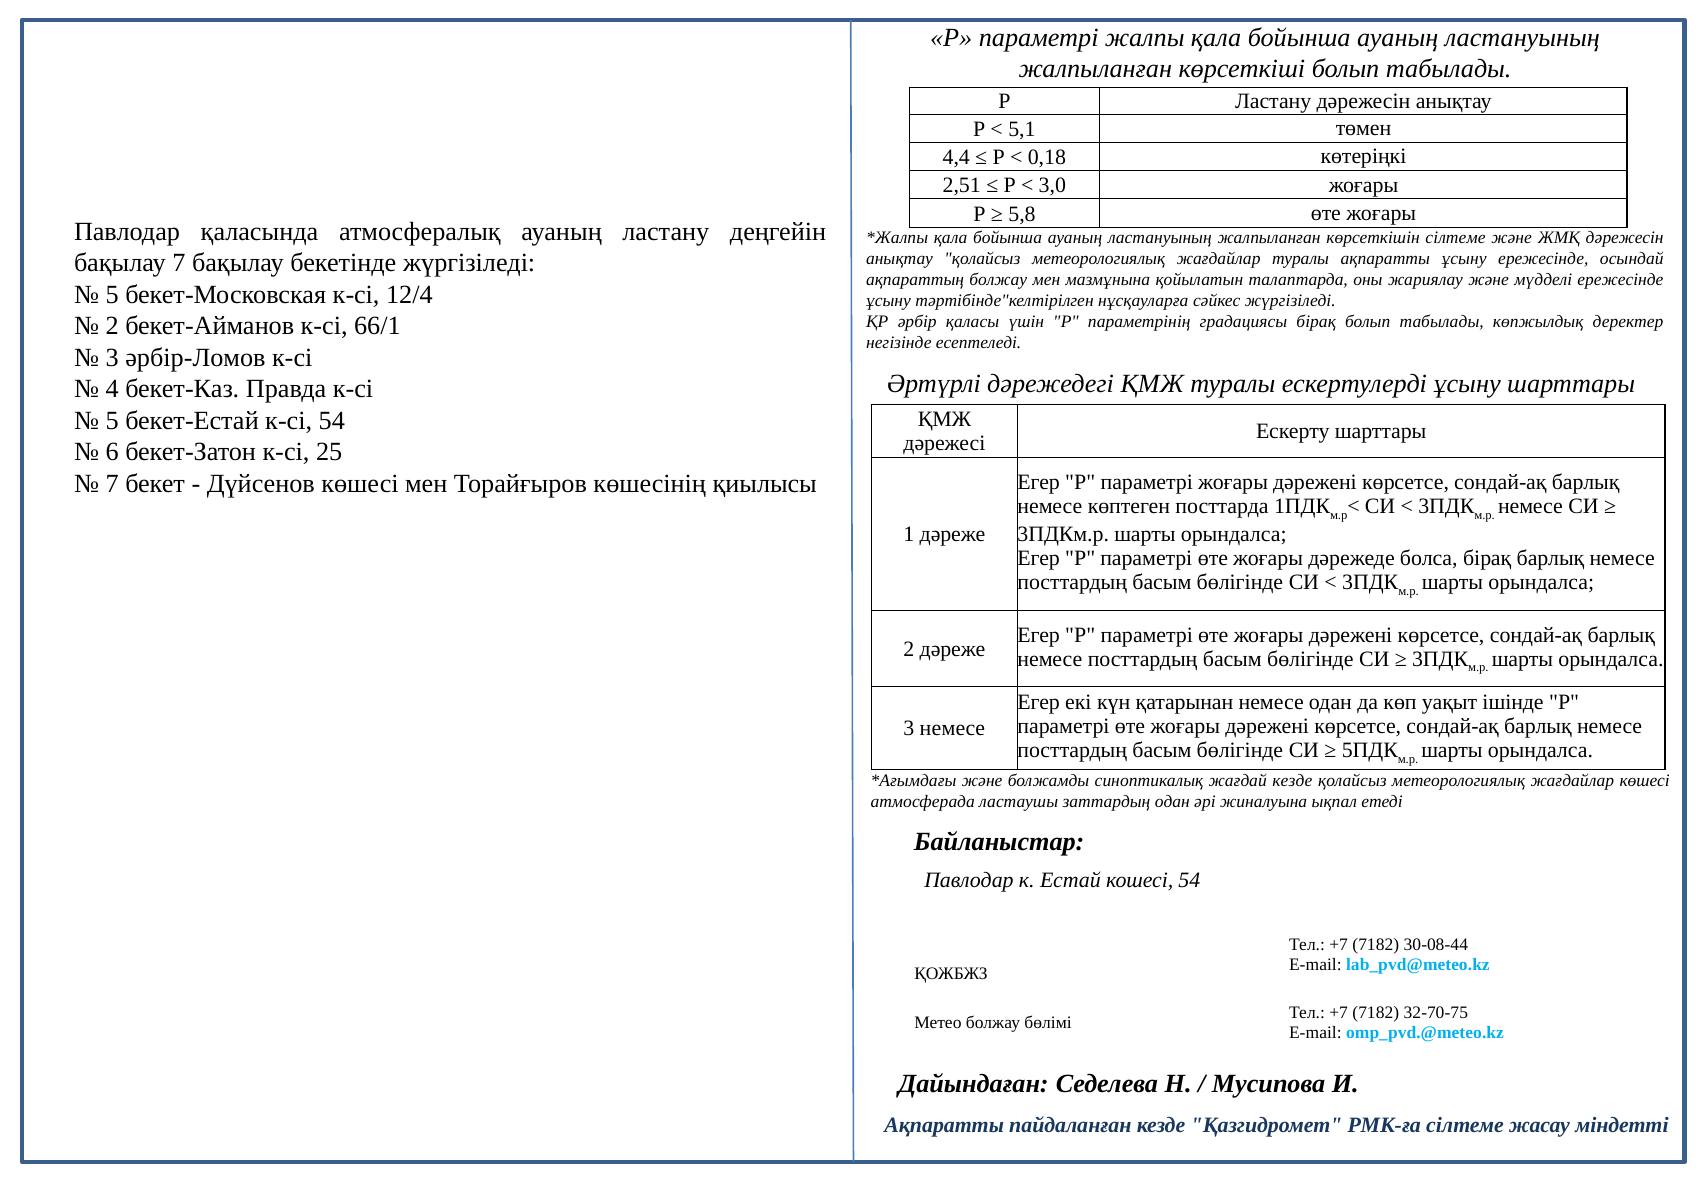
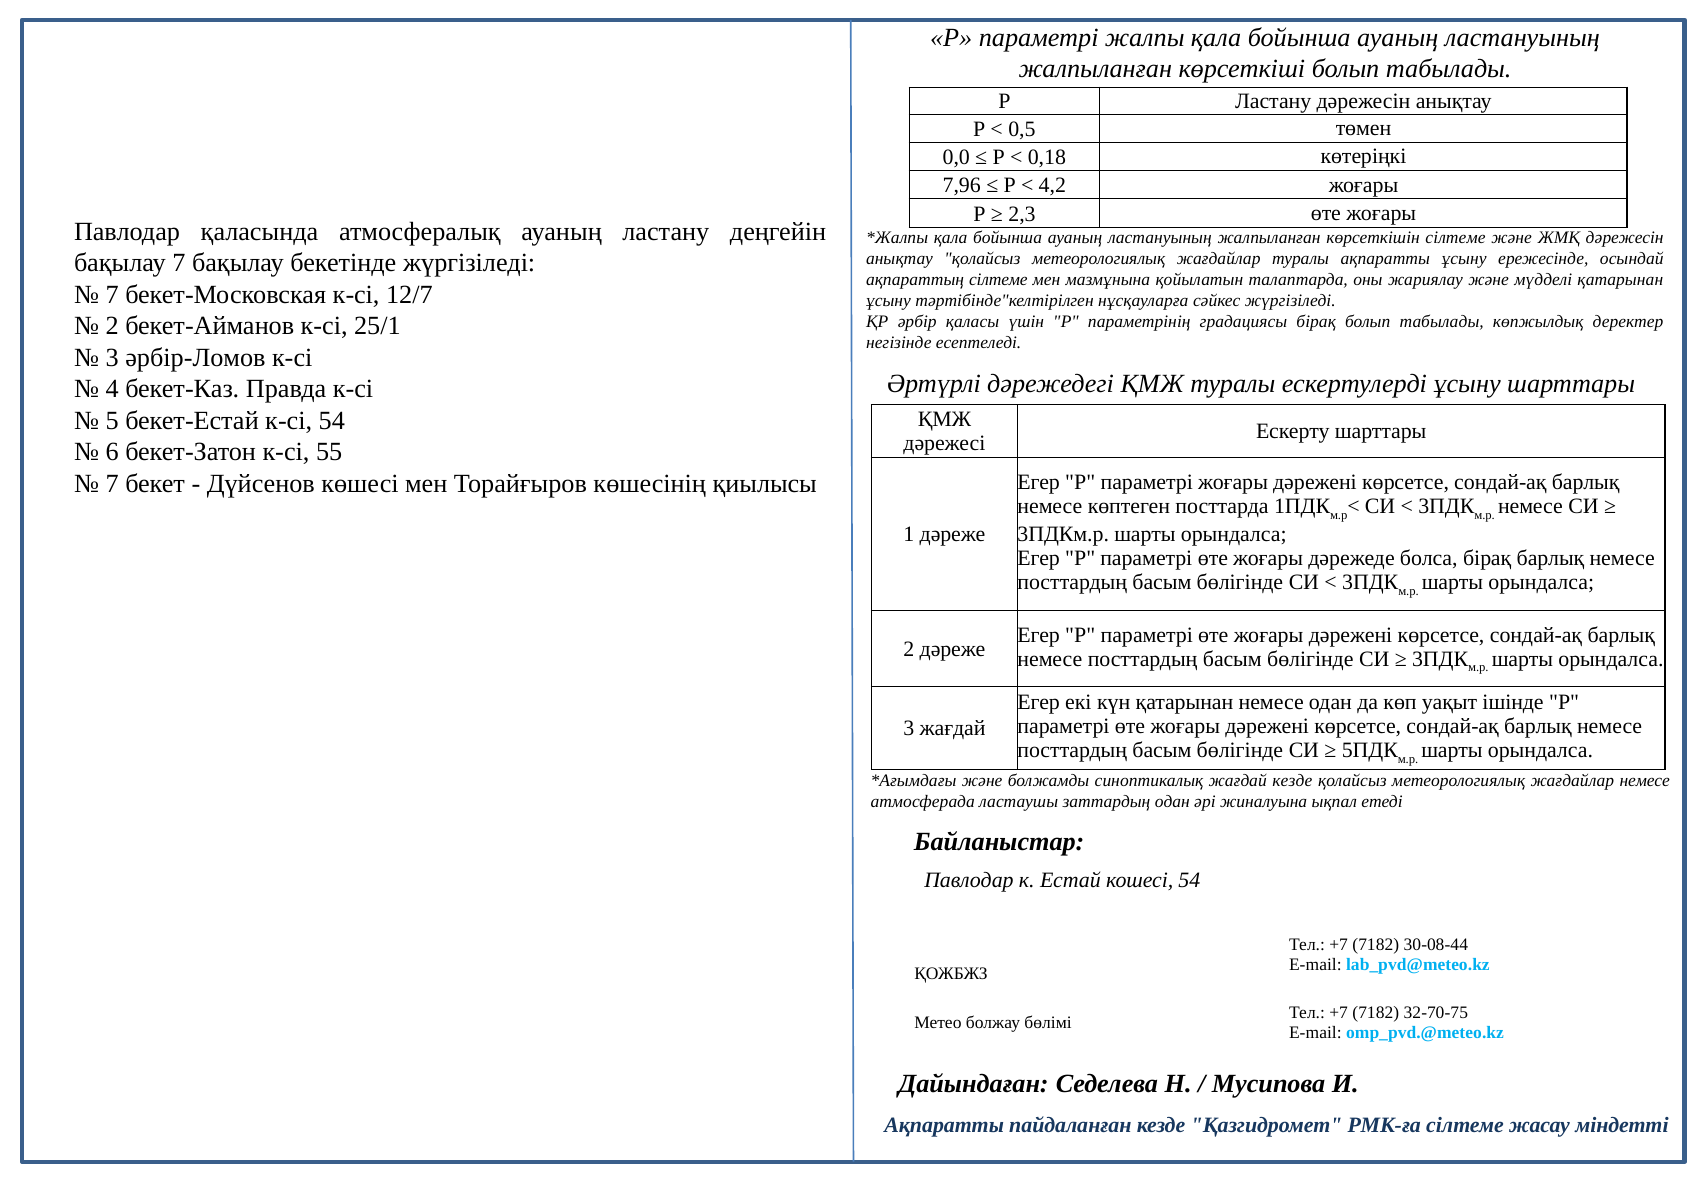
5,1: 5,1 -> 0,5 (1022, 129)
4,4: 4,4 -> 0,0 (956, 158)
2,51: 2,51 -> 7,96 (962, 186)
3,0: 3,0 -> 4,2 (1052, 186)
5,8: 5,8 -> 2,3 (1022, 214)
ақпараттың болжау: болжау -> сілтеме (998, 279)
мүдделі ережесінде: ережесінде -> қатарынан (1620, 279)
5: 5 -> 7 (112, 295)
12/4: 12/4 -> 12/7 (409, 295)
66/1: 66/1 -> 25/1 (377, 326)
25: 25 -> 55 (329, 452)
3 немесе: немесе -> жағдай (953, 728)
жағдайлар көшесі: көшесі -> немесе (1645, 781)
